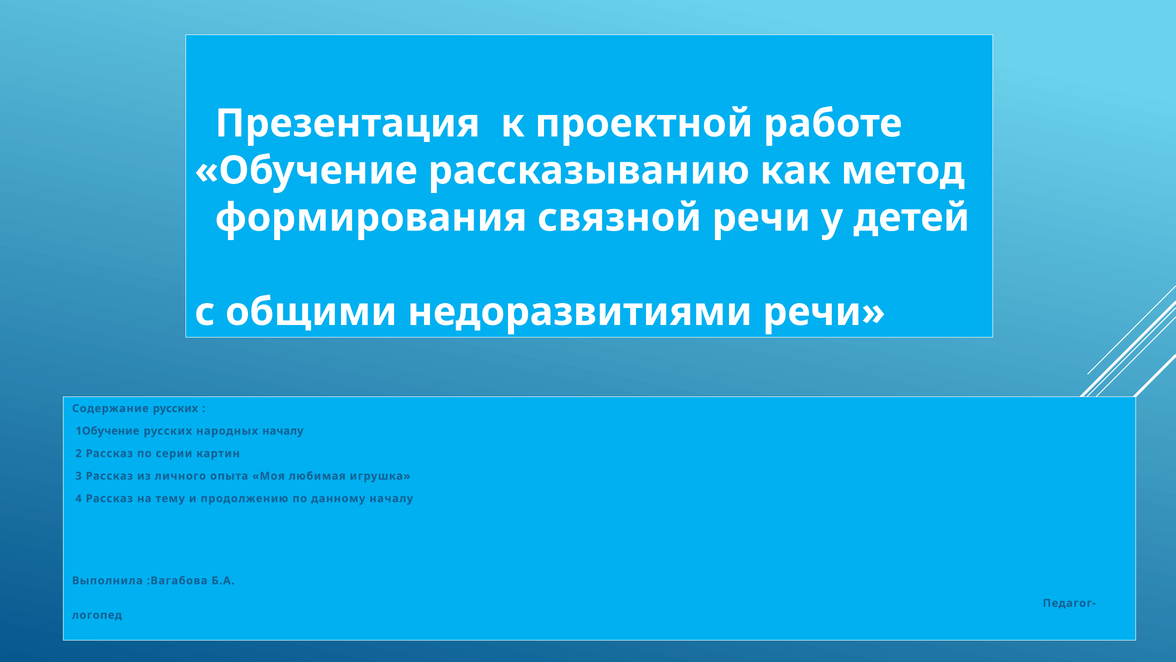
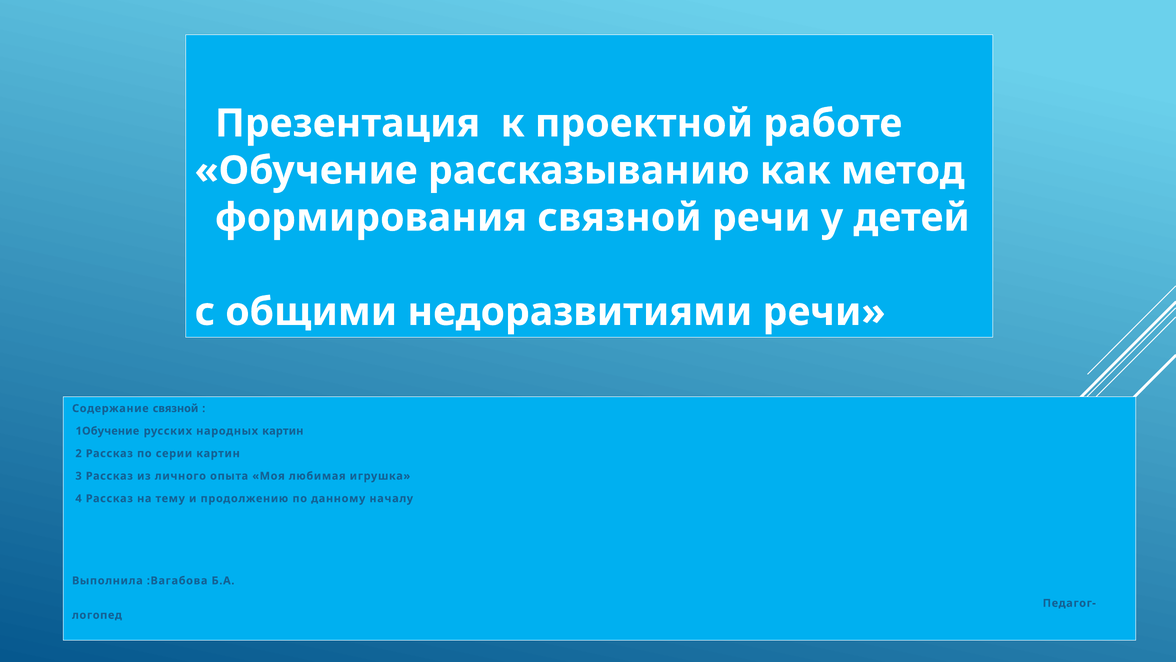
Содержание русских: русских -> связной (175, 408)
народных началу: началу -> картин (283, 431)
